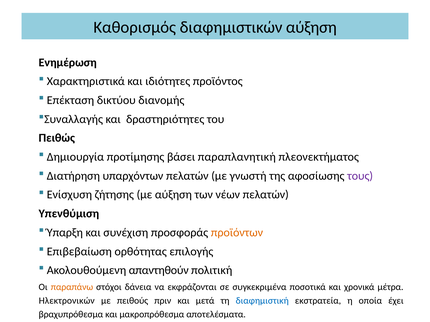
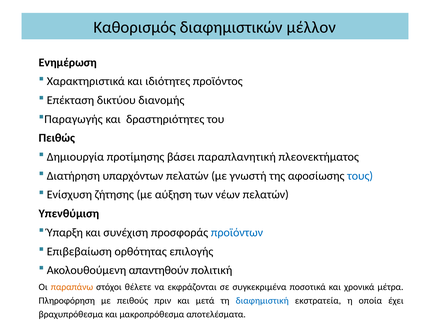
διαφημιστικών αύξηση: αύξηση -> μέλλον (311, 27)
Συναλλαγής: Συναλλαγής -> Παραγωγής (73, 119)
τους colour: purple -> blue (360, 176)
προϊόντων colour: orange -> blue (237, 233)
δάνεια: δάνεια -> θέλετε (138, 287)
Ηλεκτρονικών: Ηλεκτρονικών -> Πληροφόρηση (67, 301)
